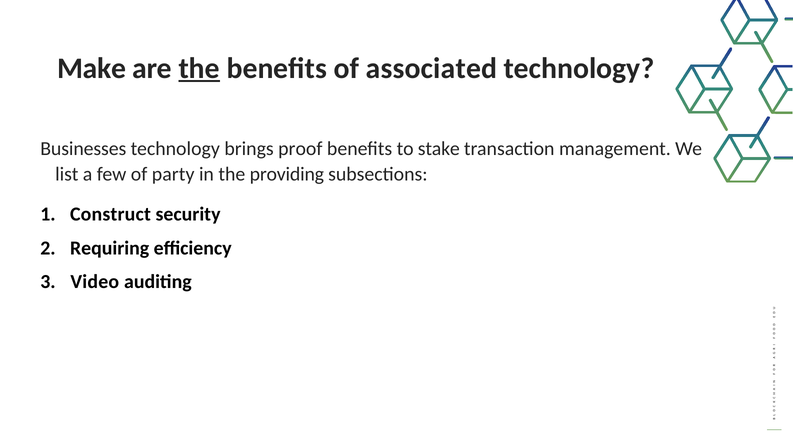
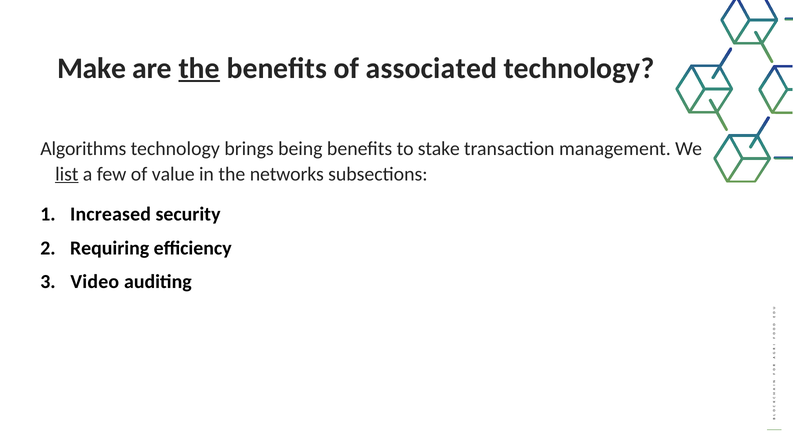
Businesses: Businesses -> Algorithms (83, 149)
proof: proof -> being (300, 149)
list underline: none -> present (67, 174)
party: party -> value (173, 174)
providing: providing -> networks (287, 174)
Construct: Construct -> Increased (110, 214)
